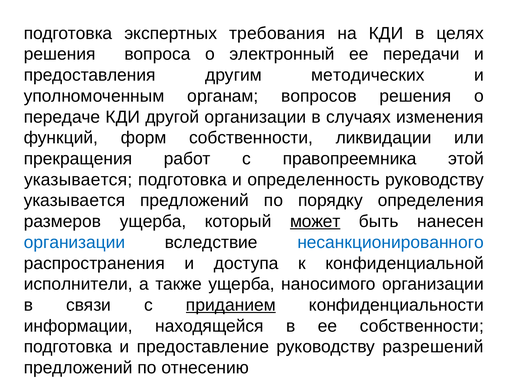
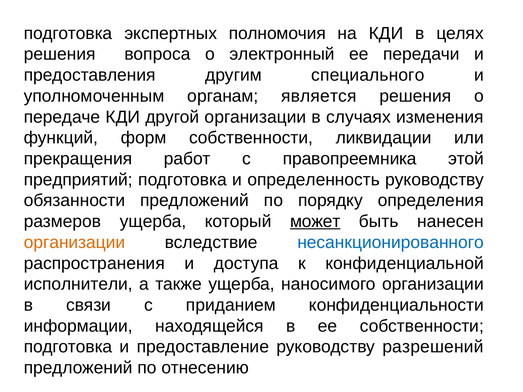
требования: требования -> полномочия (277, 33)
методических: методических -> специального (368, 75)
вопросов: вопросов -> является (319, 96)
указывается: указывается -> предприятий (78, 180)
указывается: указывается -> обязанности (75, 201)
организации colour: blue -> orange (75, 243)
приданием underline: present -> none (231, 305)
